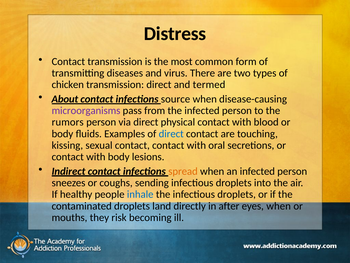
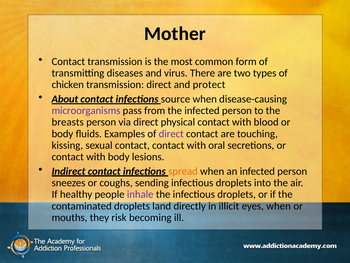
Distress: Distress -> Mother (175, 34)
termed: termed -> protect (209, 85)
rumors: rumors -> breasts (68, 122)
direct colour: blue -> purple (171, 133)
inhale colour: blue -> purple (140, 194)
after: after -> illicit (229, 206)
